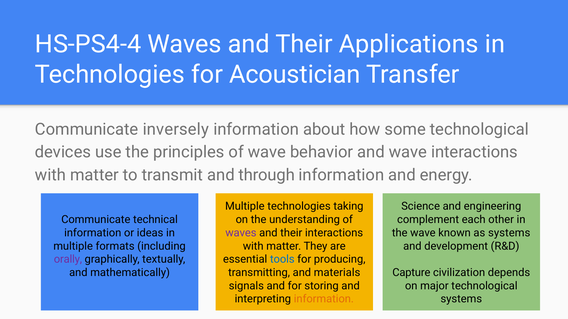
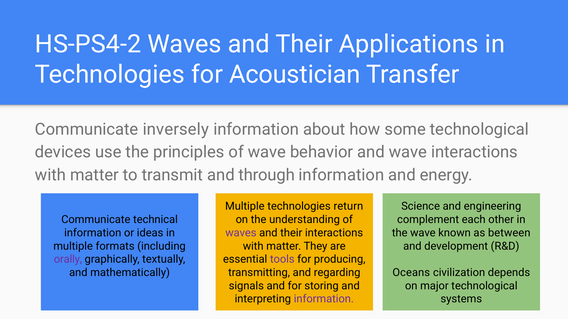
HS-PS4-4: HS-PS4-4 -> HS-PS4-2 (88, 44)
taking: taking -> return (348, 207)
as systems: systems -> between (509, 233)
tools colour: blue -> purple (282, 260)
materials: materials -> regarding (337, 273)
Capture: Capture -> Oceans (411, 273)
information colour: orange -> purple (324, 299)
